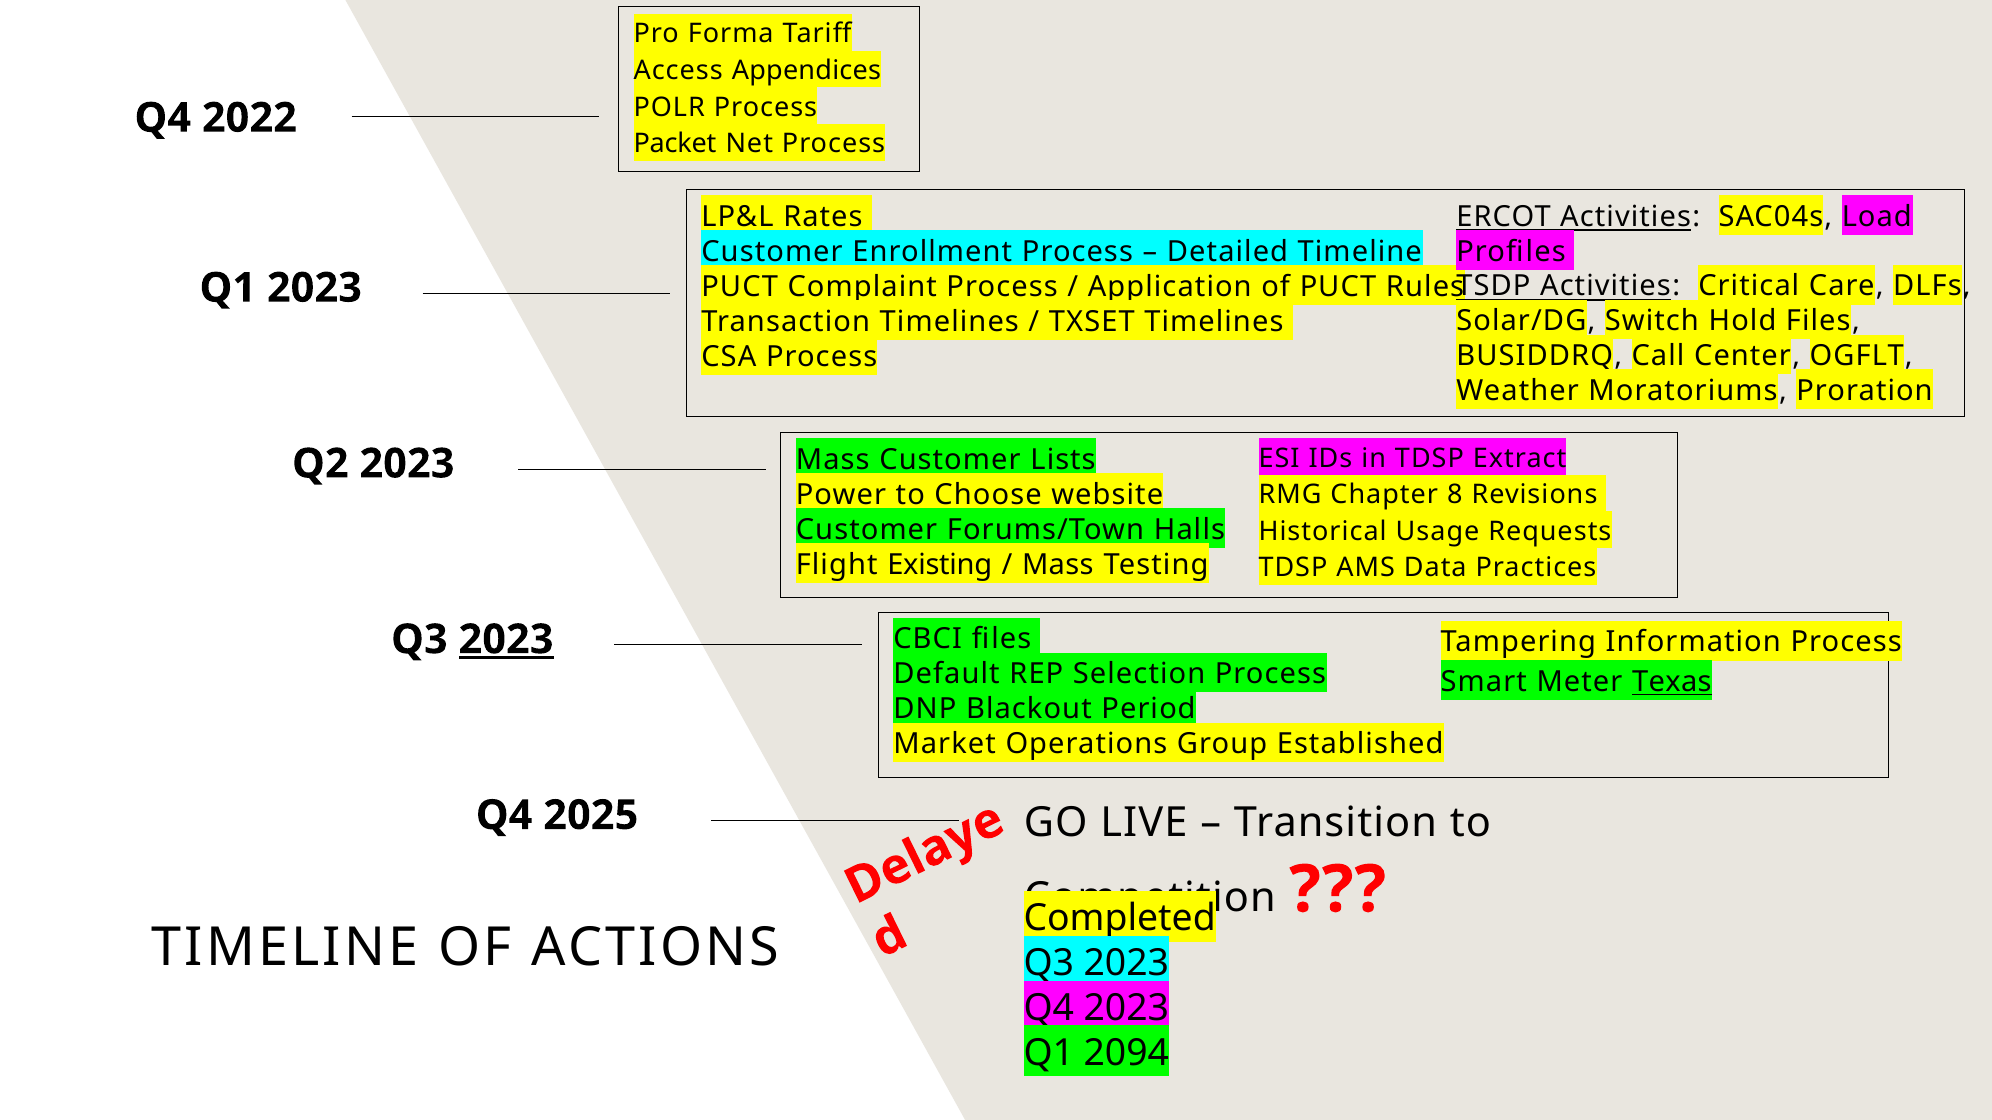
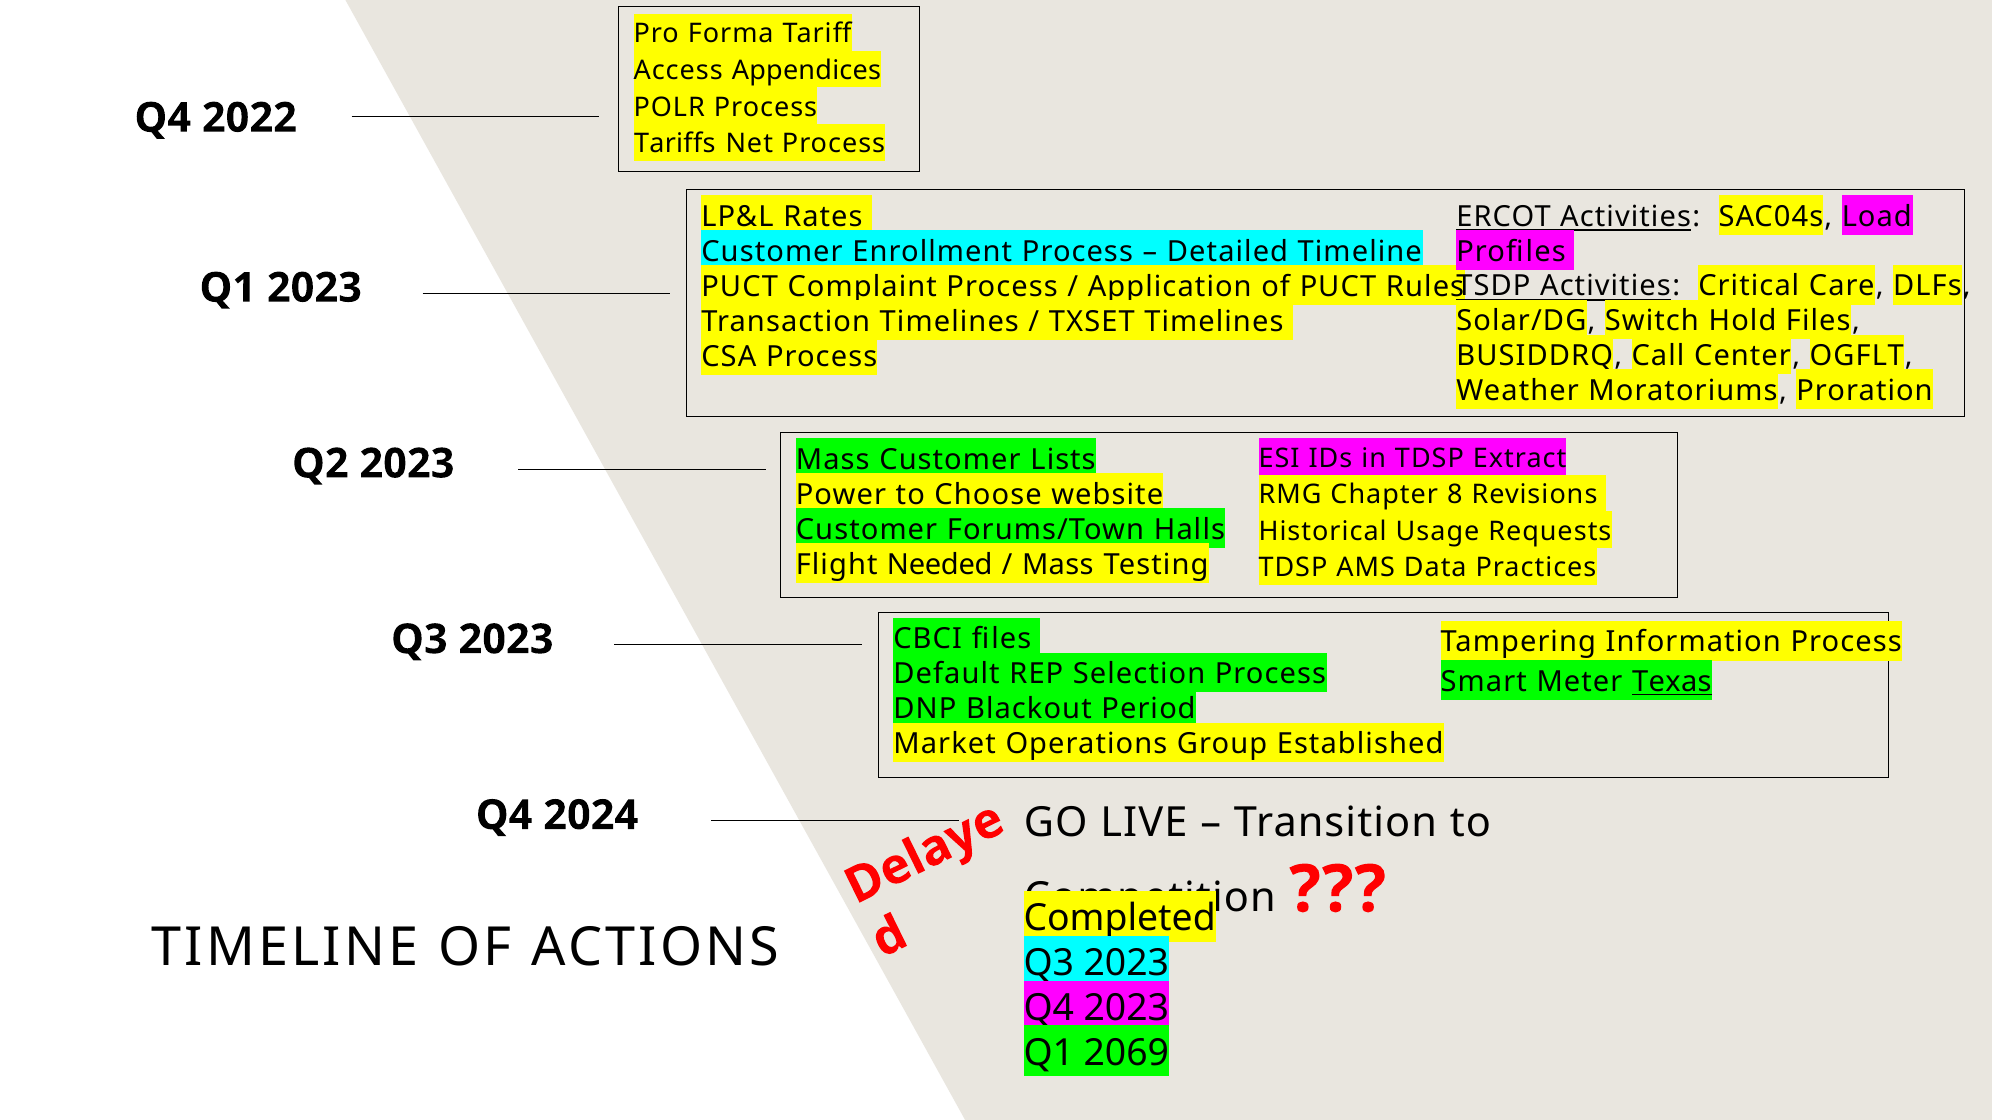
Packet: Packet -> Tariffs (675, 144)
Existing: Existing -> Needed (940, 565)
2023 underline: present -> none (506, 640)
2025: 2025 -> 2024 (591, 816)
2094: 2094 -> 2069 (1126, 1053)
